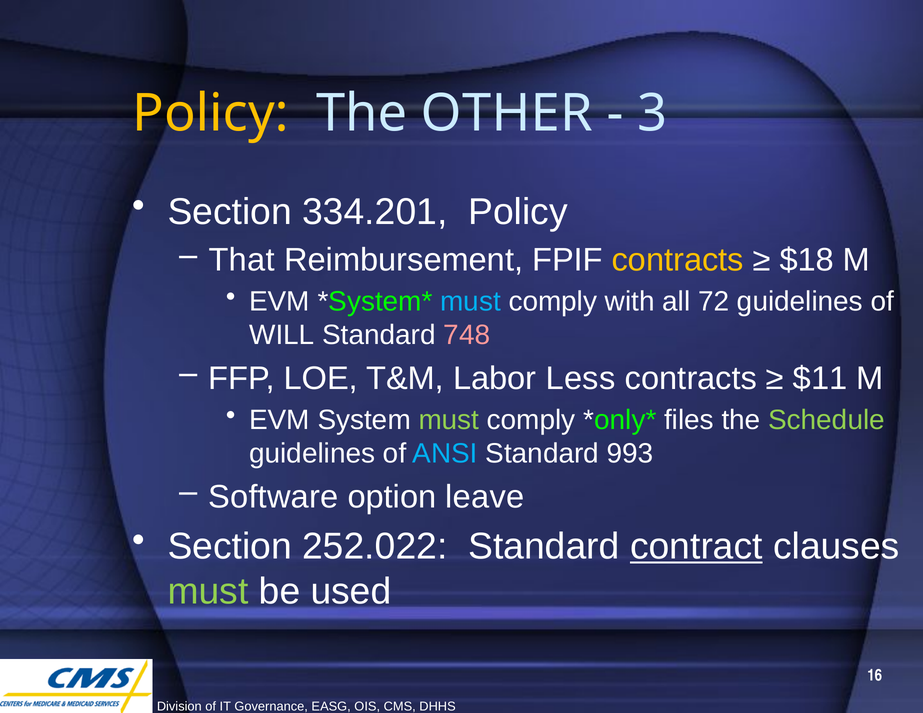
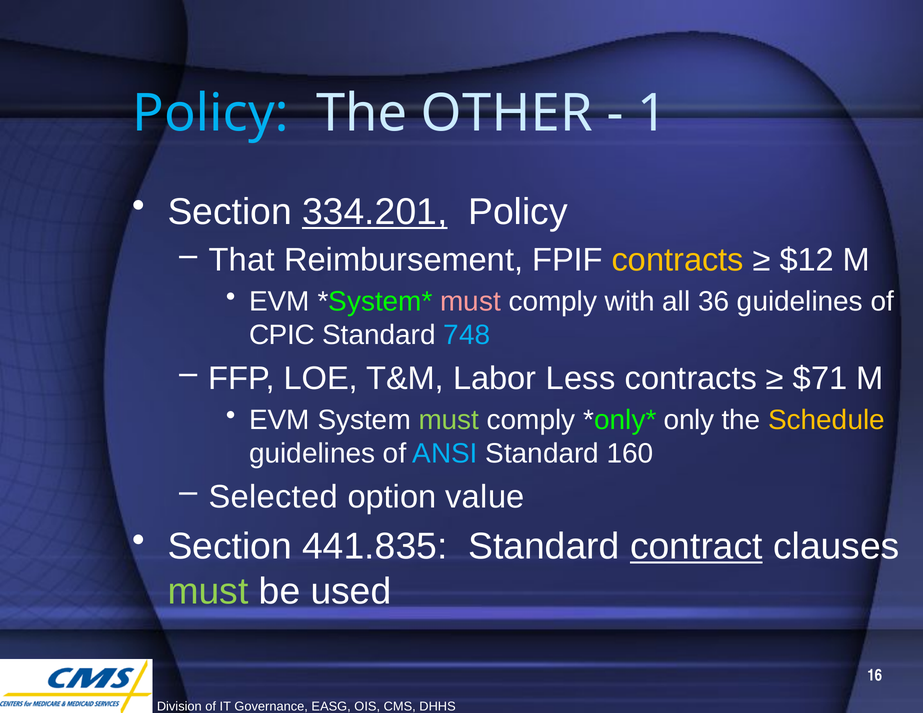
Policy colour: yellow -> light blue (211, 113)
3: 3 -> 1 (652, 113)
334.201 underline: none -> present (375, 212)
$18: $18 -> $12 (807, 260)
must colour: light blue -> pink (470, 302)
72: 72 -> 36 (714, 302)
WILL: WILL -> CPIC (282, 335)
748 colour: pink -> light blue (467, 335)
$11: $11 -> $71 (820, 379)
files: files -> only (689, 420)
Schedule colour: light green -> yellow (827, 420)
993: 993 -> 160 (630, 454)
Software: Software -> Selected (273, 497)
leave: leave -> value (485, 497)
252.022: 252.022 -> 441.835 (375, 547)
